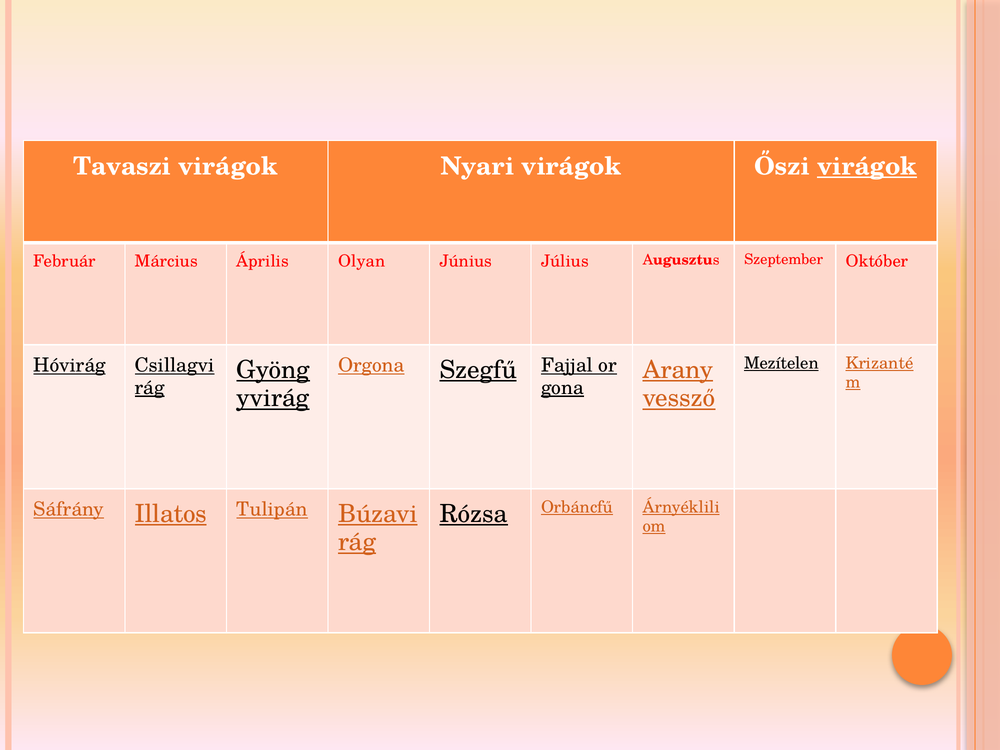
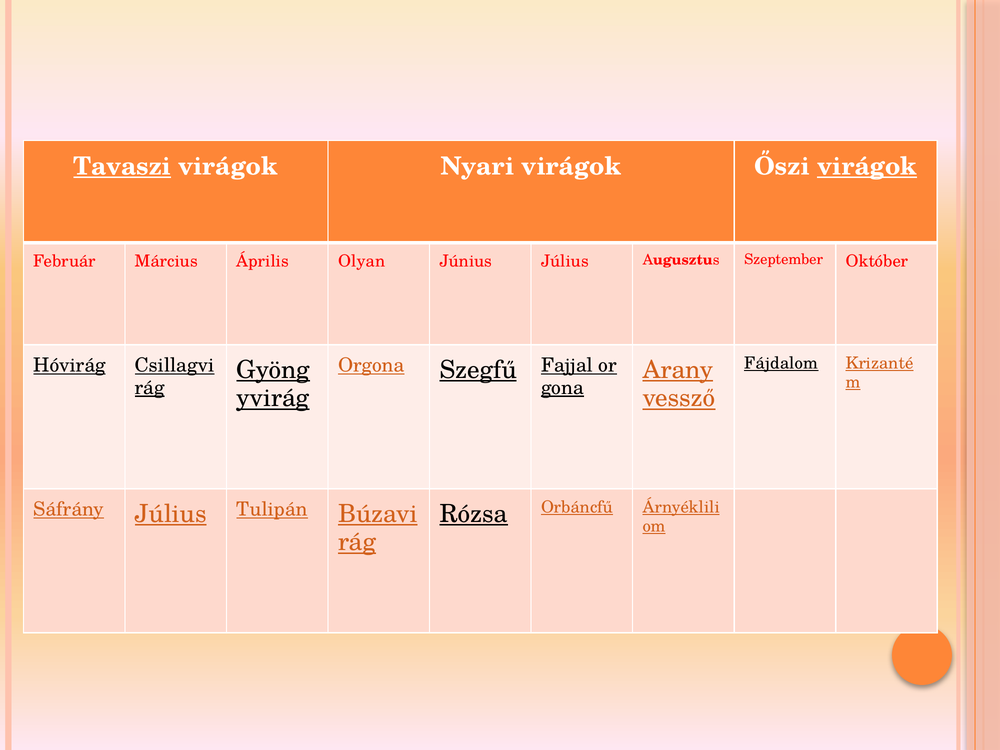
Tavaszi underline: none -> present (122, 167)
Mezítelen: Mezítelen -> Fájdalom (781, 363)
Sáfrány Illatos: Illatos -> Július (171, 514)
